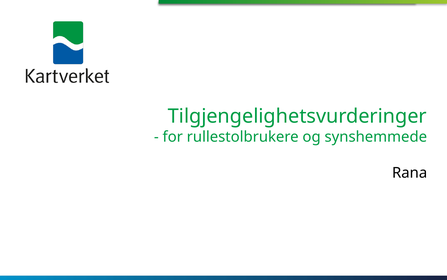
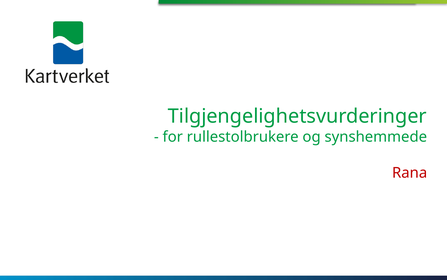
Rana colour: black -> red (410, 172)
